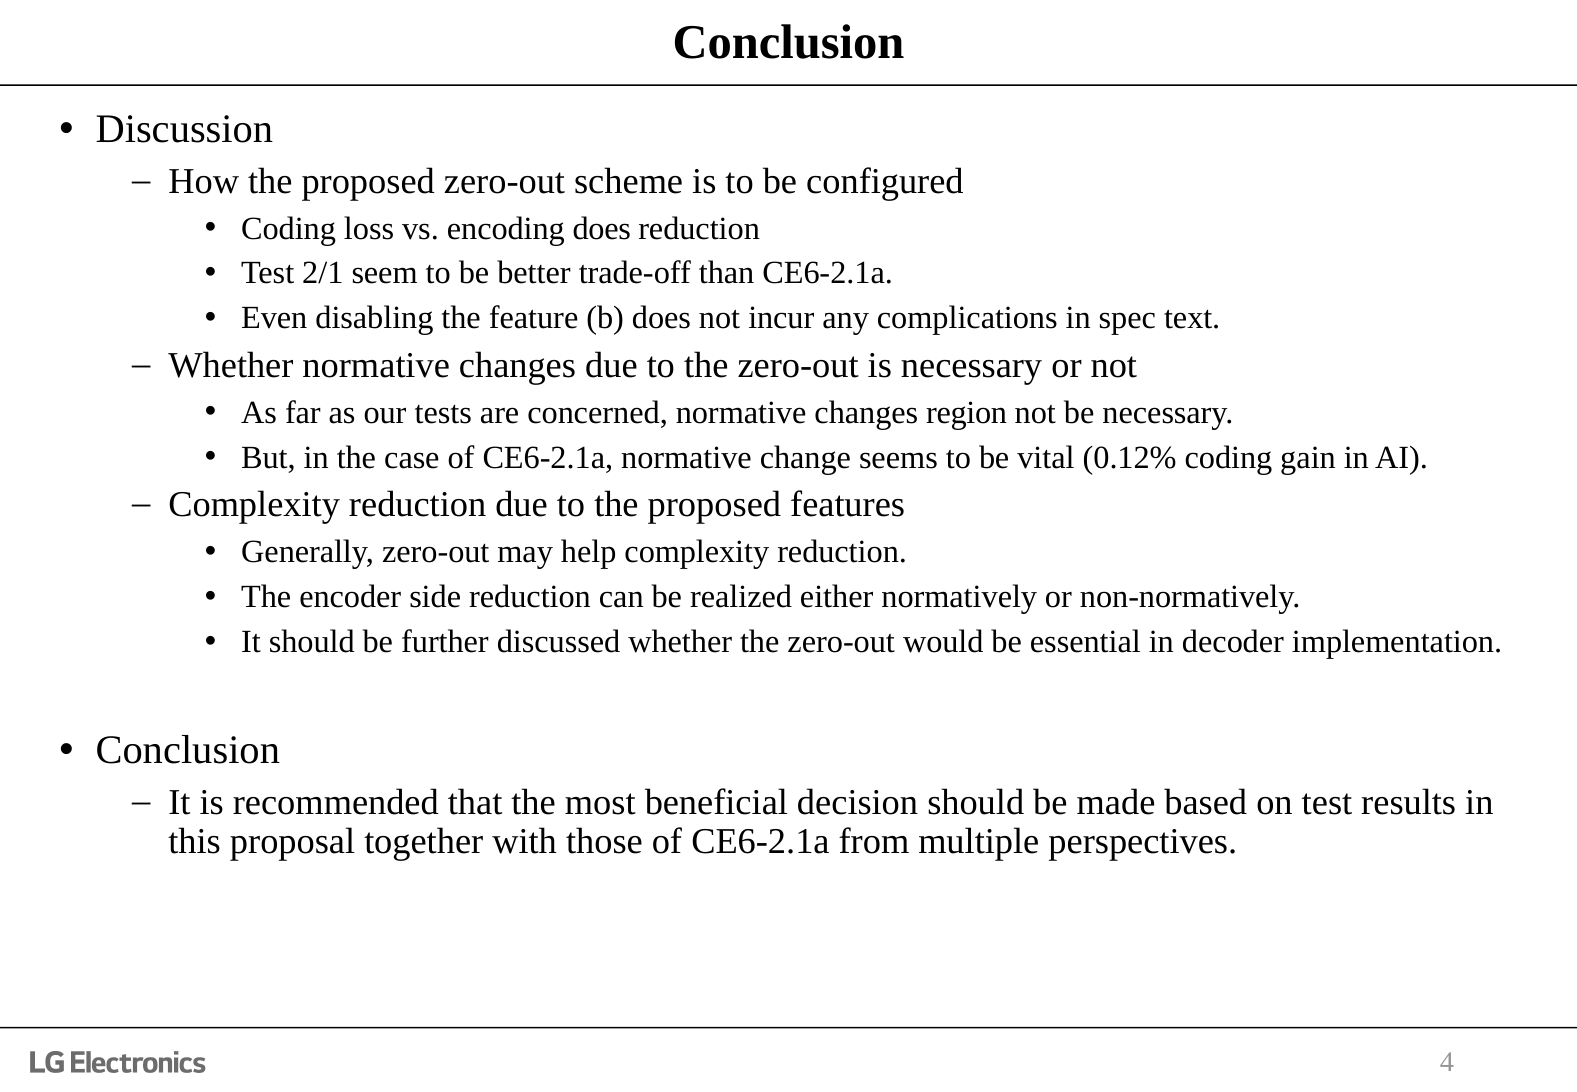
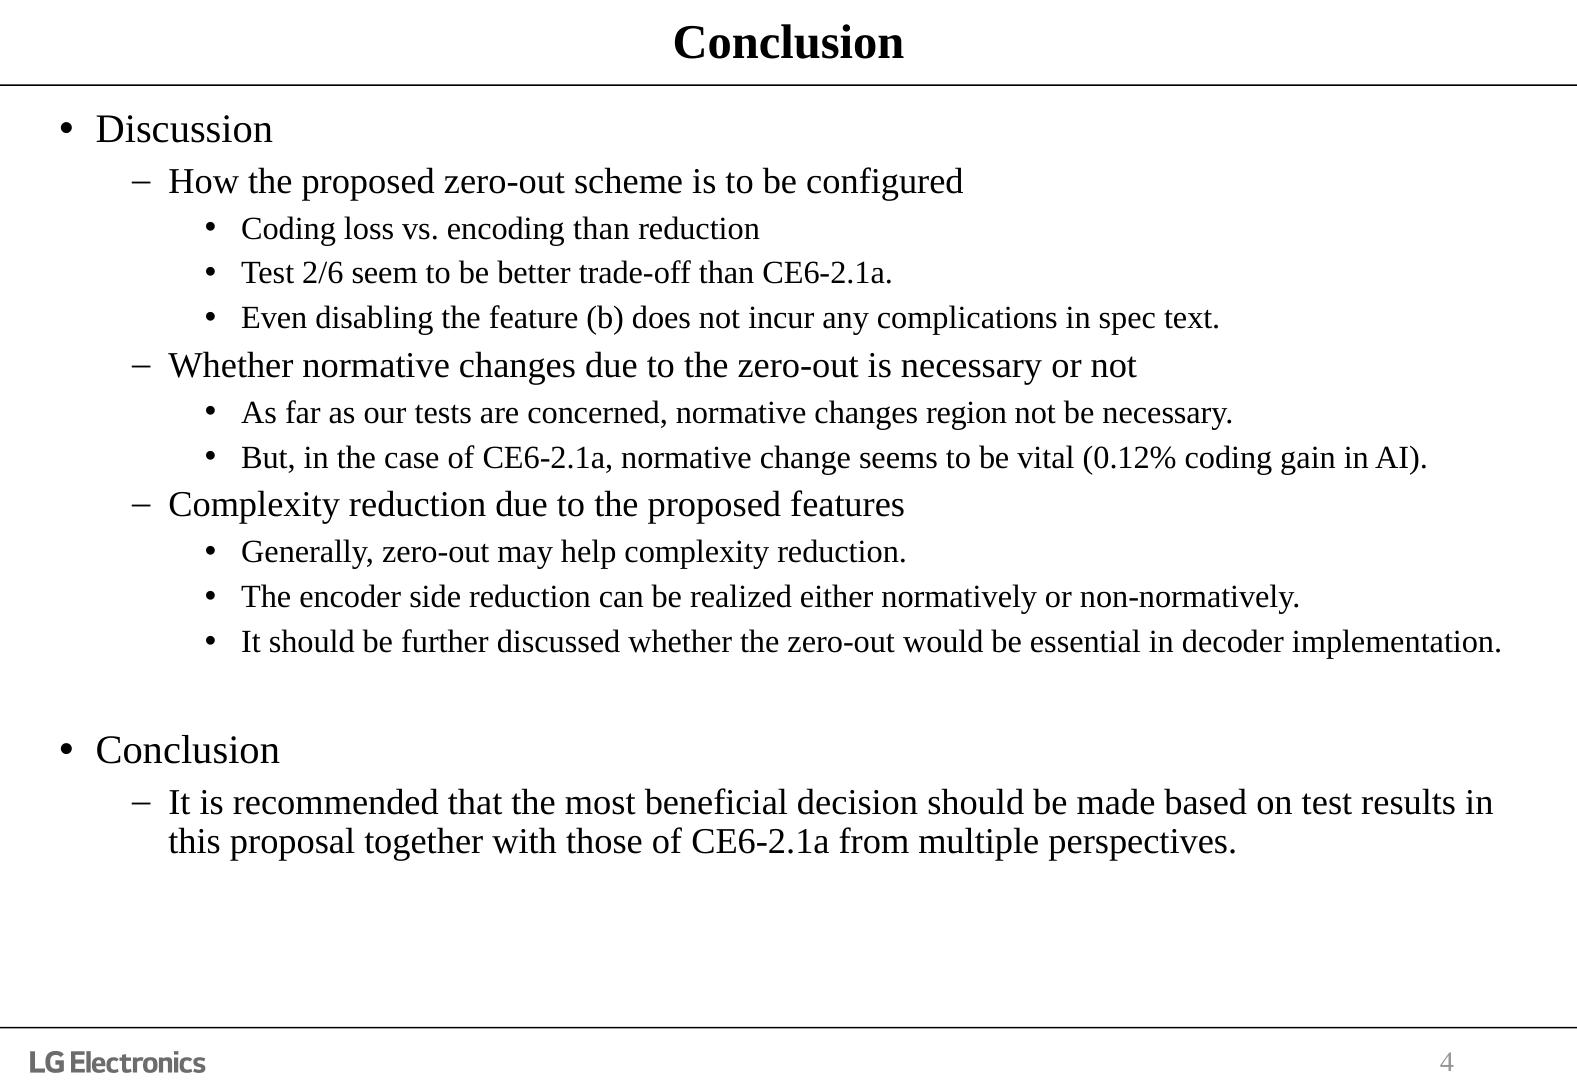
encoding does: does -> than (601, 228)
2/1: 2/1 -> 2/6 (323, 273)
